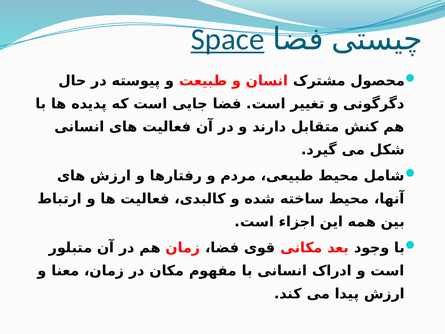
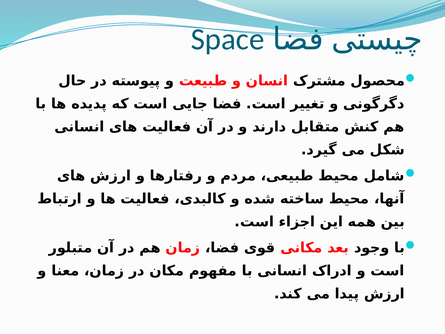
Space underline: present -> none (228, 39)
